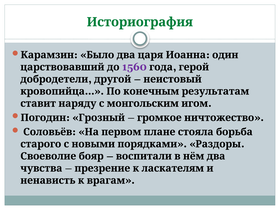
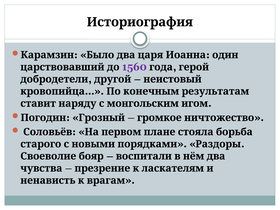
Историография colour: green -> black (140, 22)
